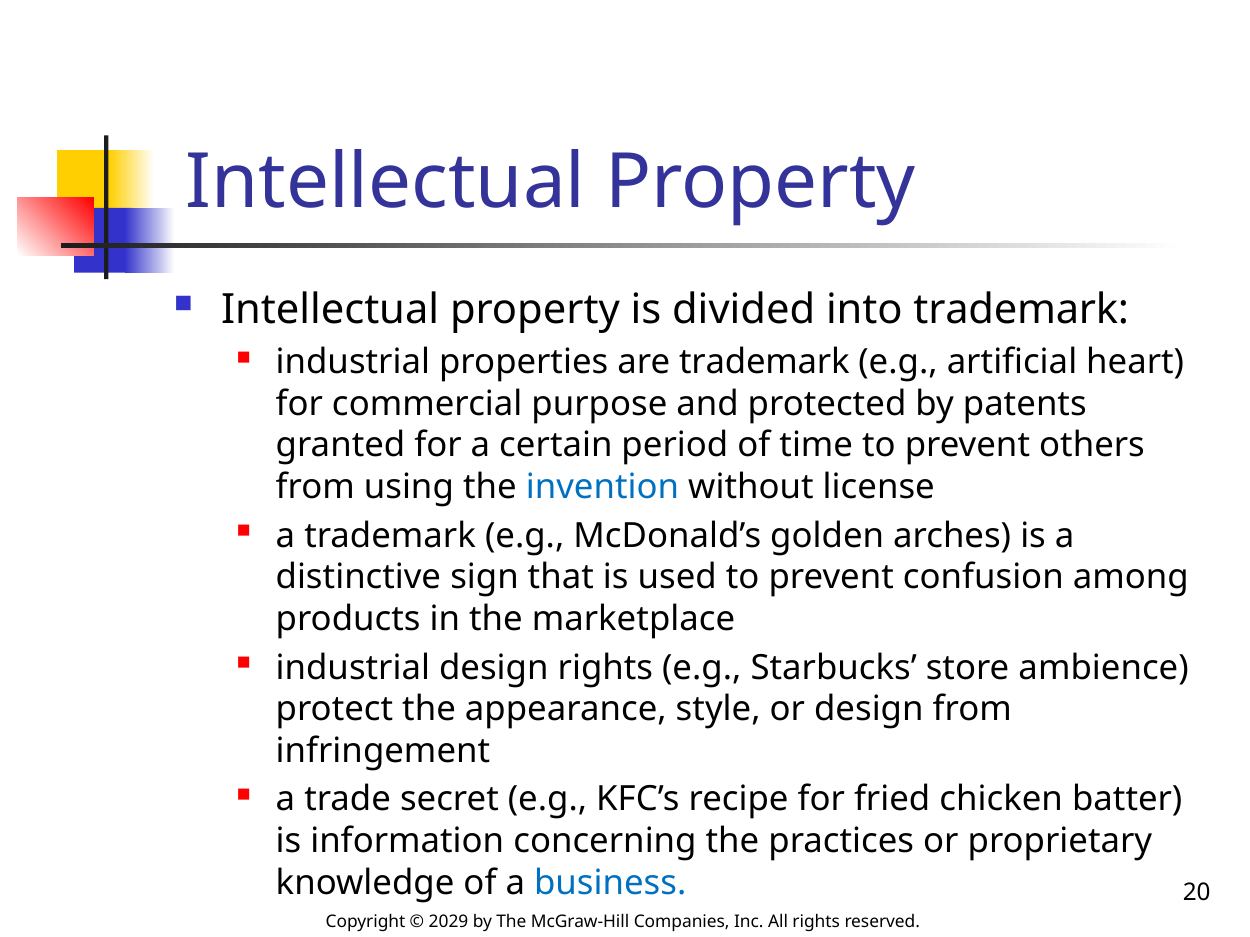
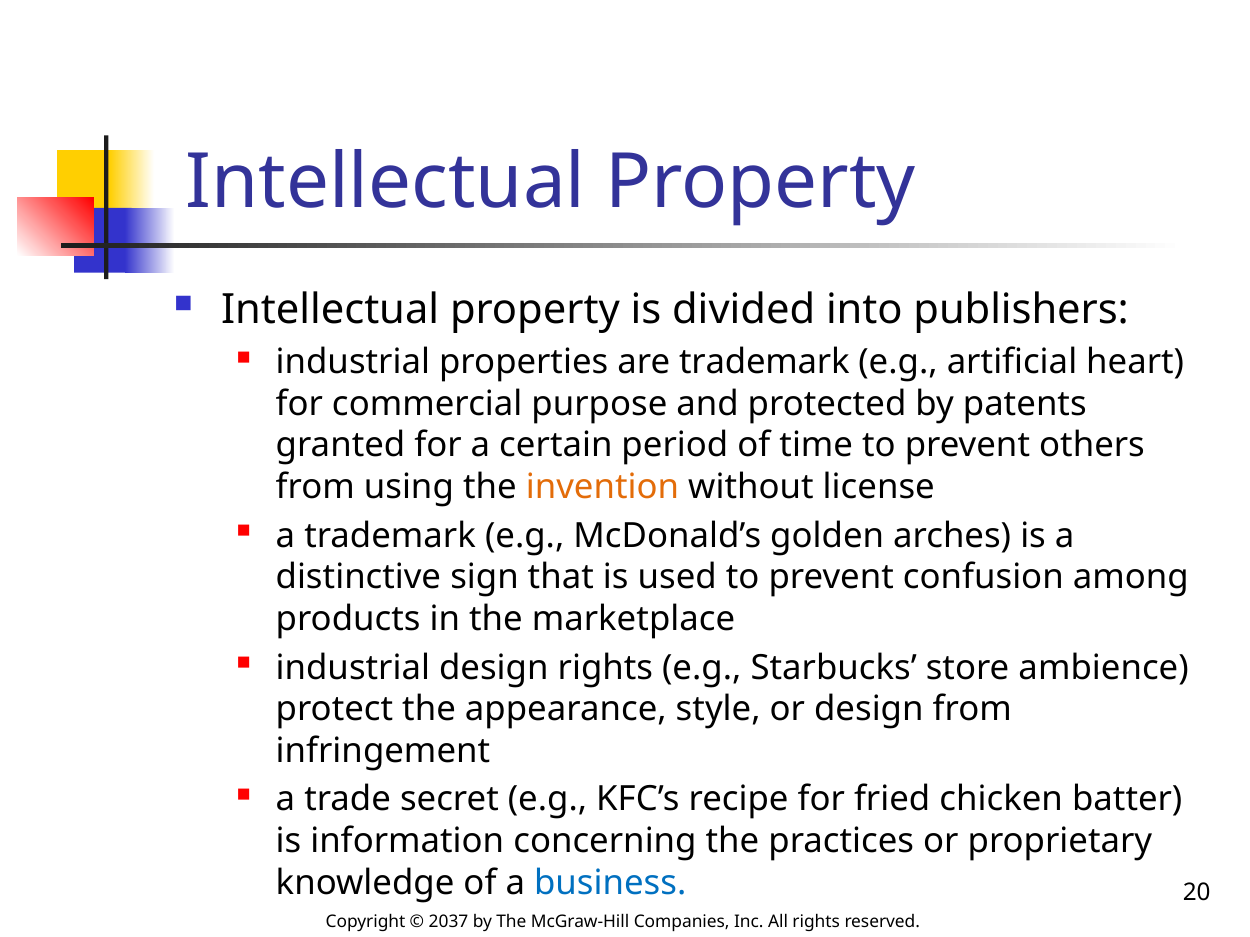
into trademark: trademark -> publishers (1021, 310)
invention colour: blue -> orange (602, 487)
2029: 2029 -> 2037 (449, 922)
